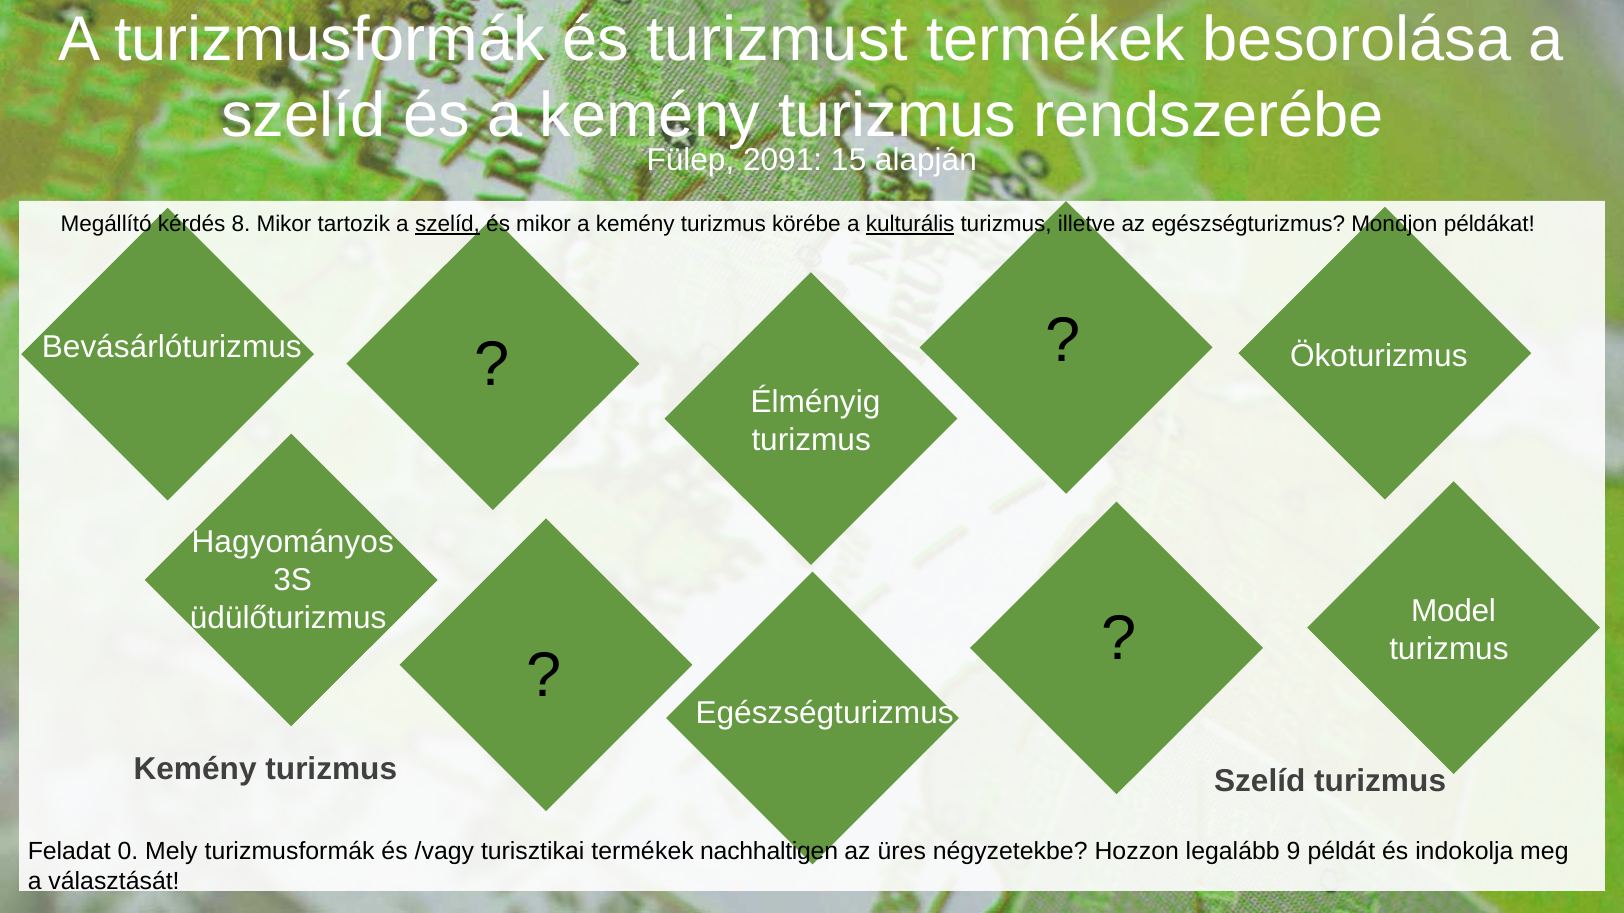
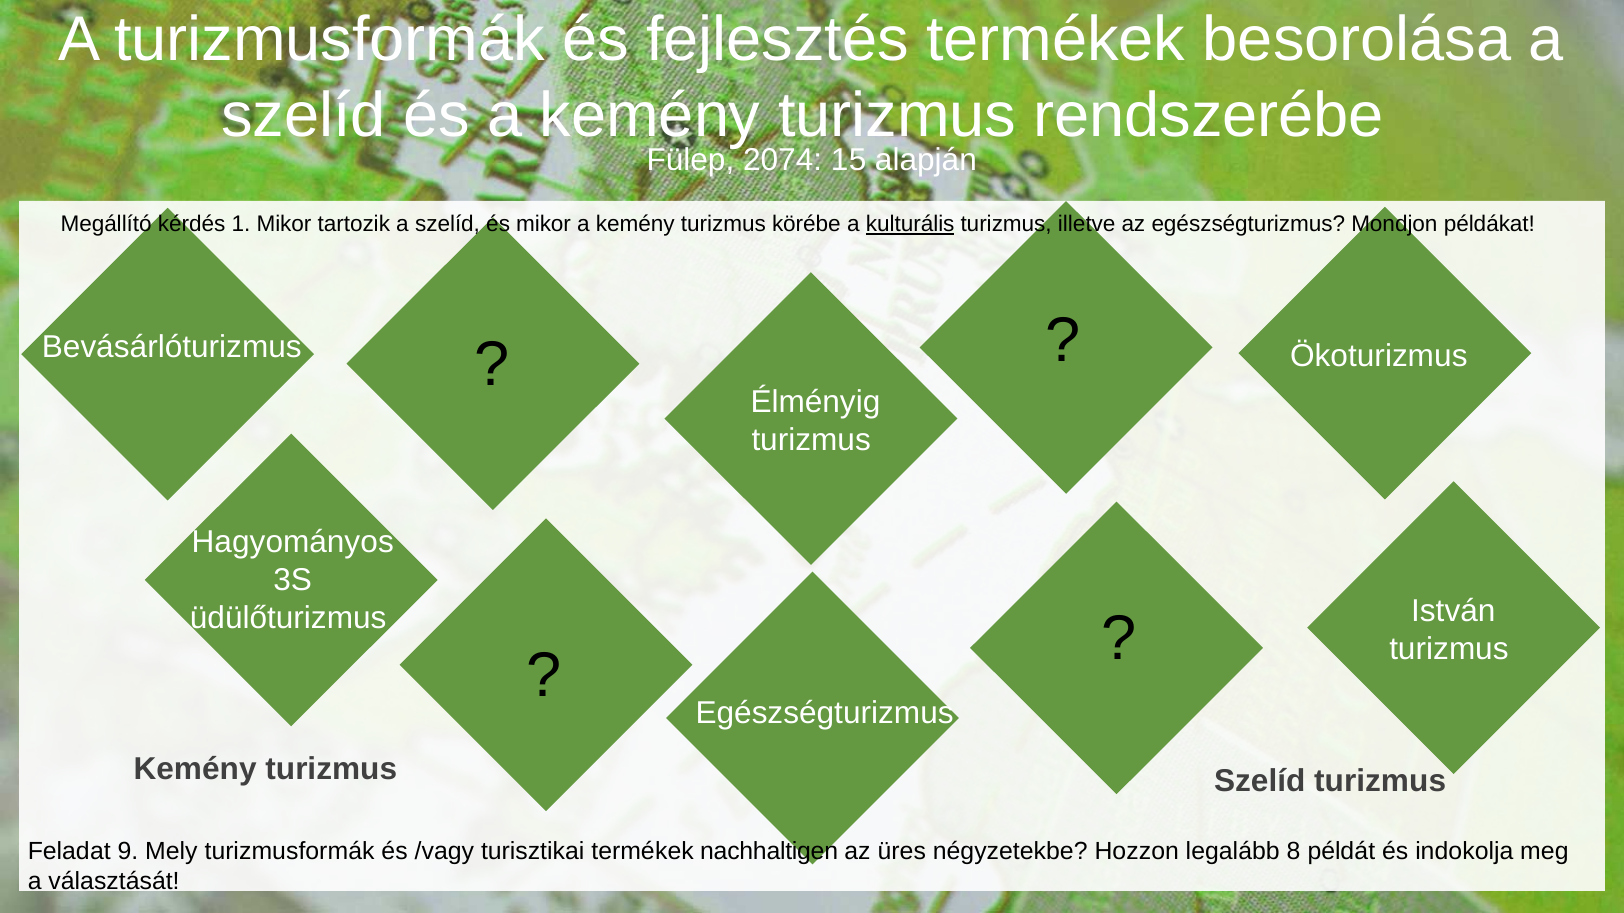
turizmust: turizmust -> fejlesztés (778, 40)
2091: 2091 -> 2074 (783, 160)
8: 8 -> 1 (241, 225)
szelíd underline: present -> none (448, 225)
Model: Model -> István (1453, 612)
0: 0 -> 9 (128, 852)
9: 9 -> 8 (1294, 852)
